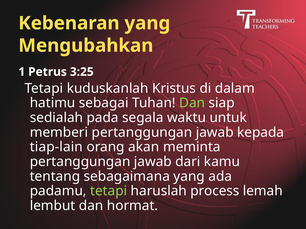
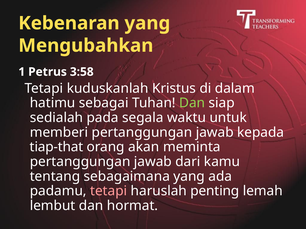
3:25: 3:25 -> 3:58 (82, 72)
tiap-lain: tiap-lain -> tiap-that (57, 147)
tetapi colour: light green -> pink (109, 191)
process: process -> penting (215, 191)
